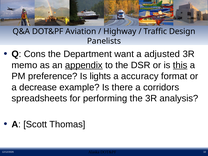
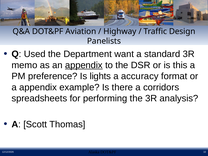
Cons: Cons -> Used (35, 54)
adjusted: adjusted -> standard (162, 54)
this underline: present -> none (180, 65)
a decrease: decrease -> appendix (38, 87)
